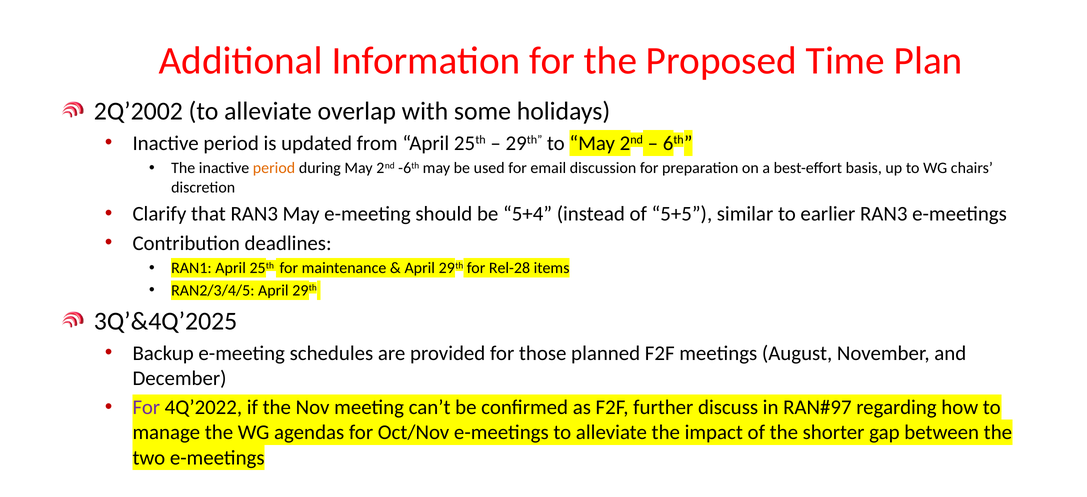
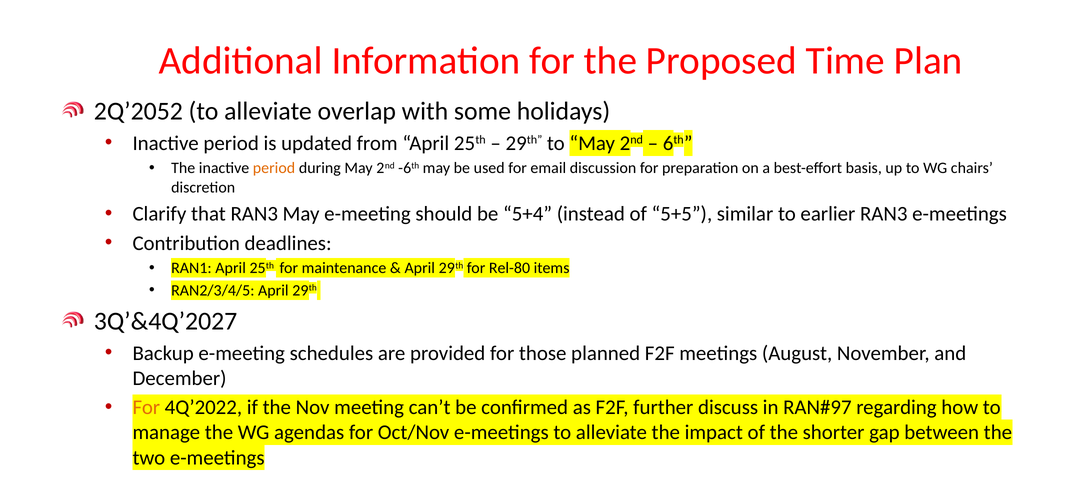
2Q’2002: 2Q’2002 -> 2Q’2052 (138, 111)
Rel-28: Rel-28 -> Rel-80 (510, 268)
3Q’&4Q’2025: 3Q’&4Q’2025 -> 3Q’&4Q’2027 (166, 321)
For colour: purple -> orange (146, 408)
